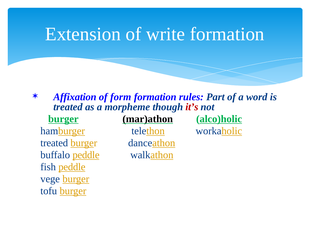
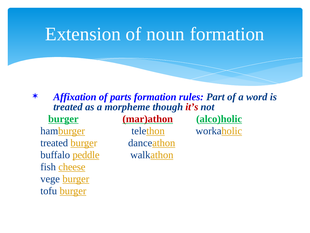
write: write -> noun (165, 34)
form: form -> parts (121, 97)
mar)athon colour: black -> red (148, 119)
fish peddle: peddle -> cheese (72, 167)
